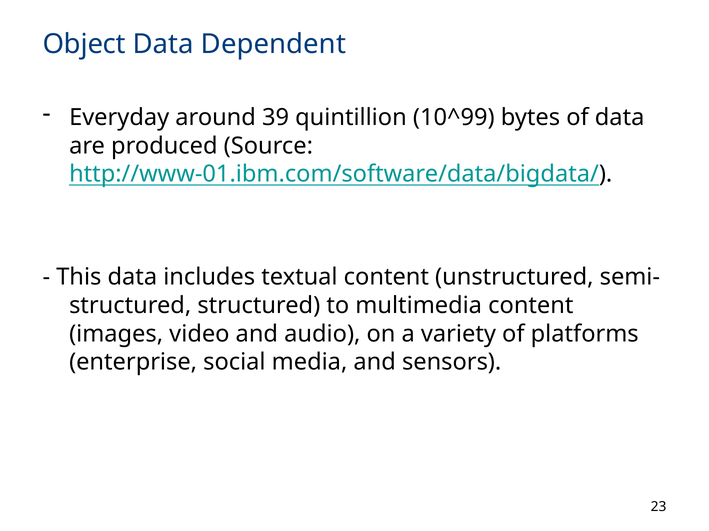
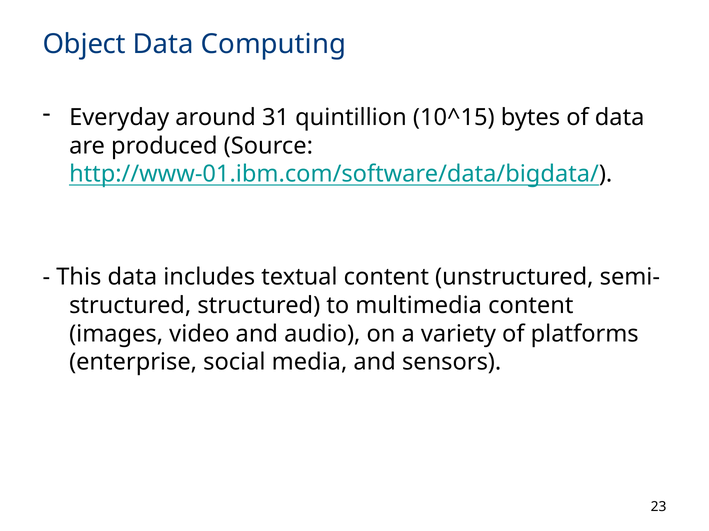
Dependent: Dependent -> Computing (273, 44)
39: 39 -> 31 (276, 118)
10^99: 10^99 -> 10^15 (454, 118)
